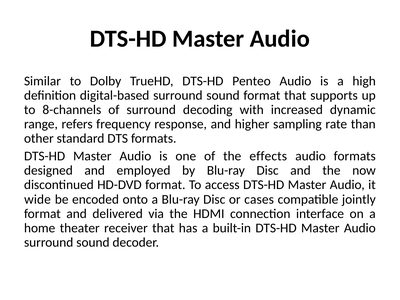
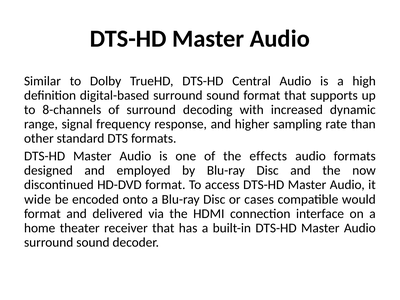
Penteo: Penteo -> Central (252, 81)
refers: refers -> signal (77, 124)
jointly: jointly -> would (359, 199)
